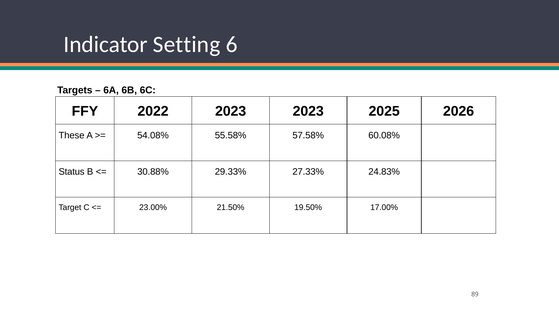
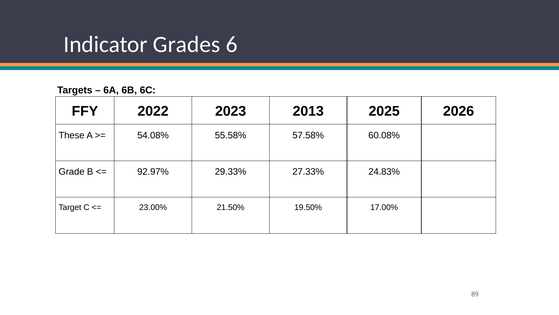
Setting: Setting -> Grades (187, 44)
2023 2023: 2023 -> 2013 (308, 111)
Status: Status -> Grade (72, 171)
30.88%: 30.88% -> 92.97% (153, 171)
